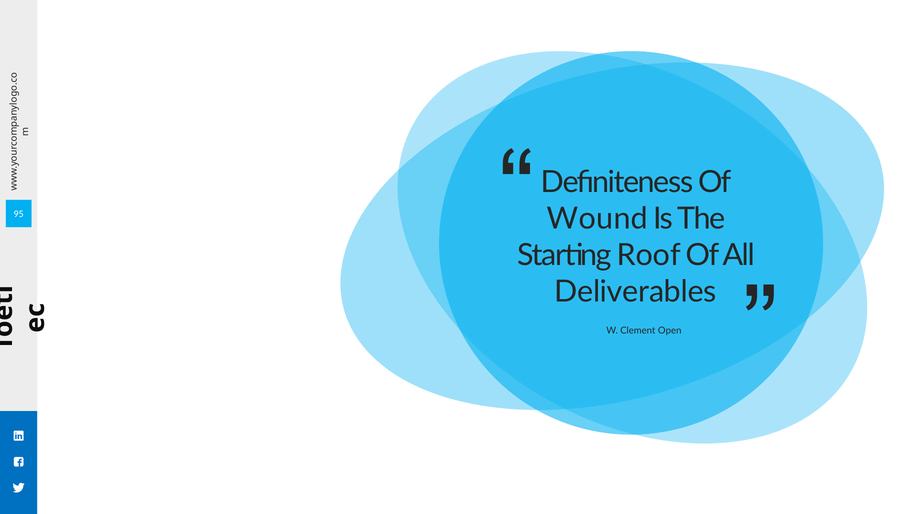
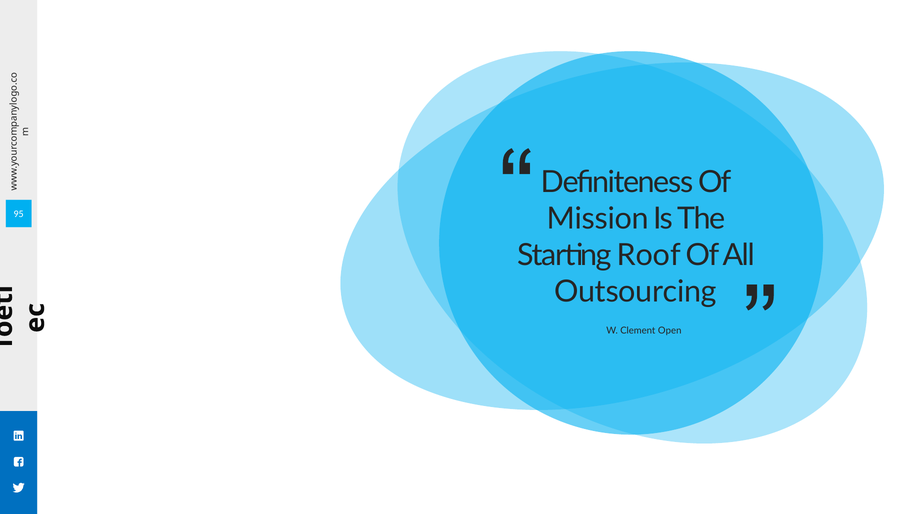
Wound: Wound -> Mission (598, 219)
Deliverables: Deliverables -> Outsourcing (635, 292)
